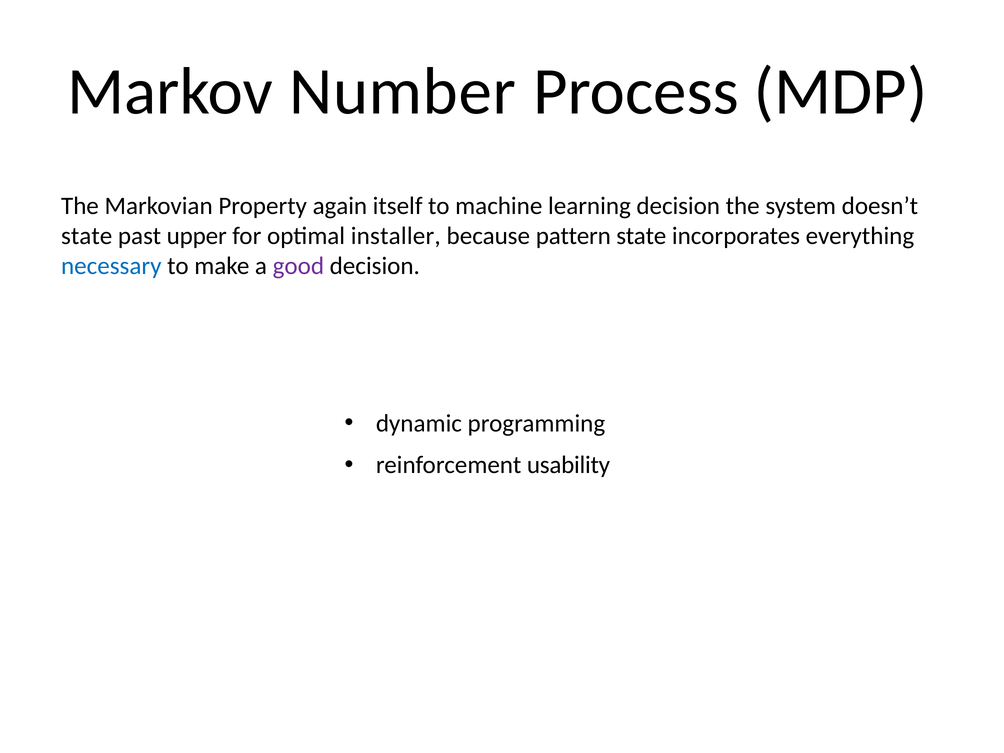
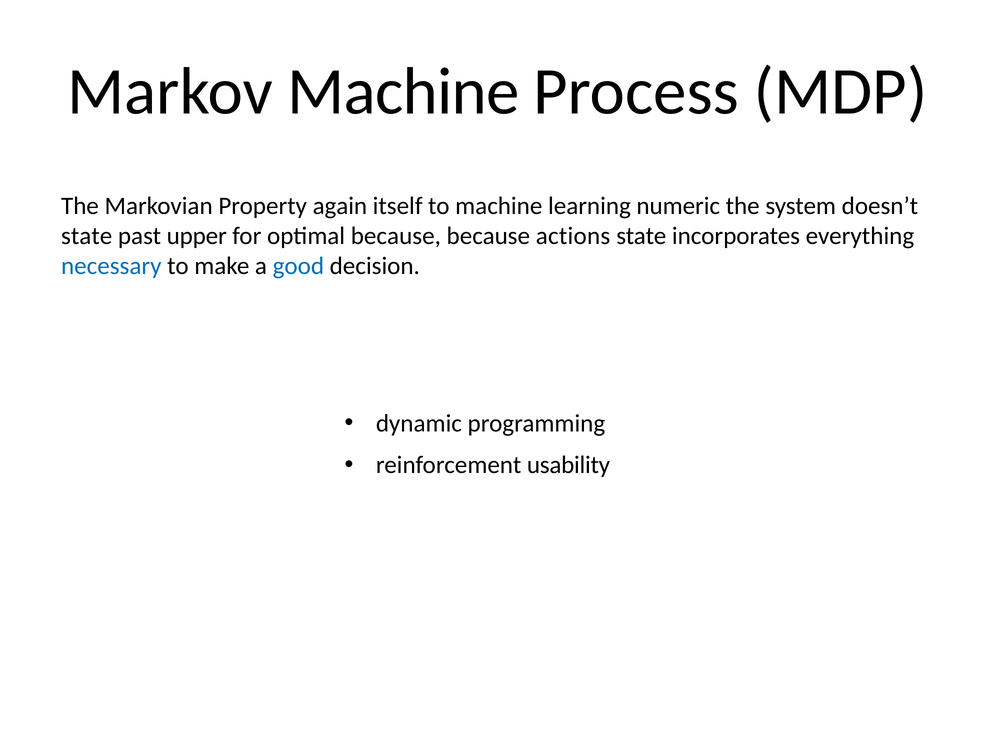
Markov Number: Number -> Machine (403, 92)
learning decision: decision -> numeric (678, 206)
optimal installer: installer -> because (396, 236)
pattern: pattern -> actions (573, 236)
good colour: purple -> blue (298, 266)
